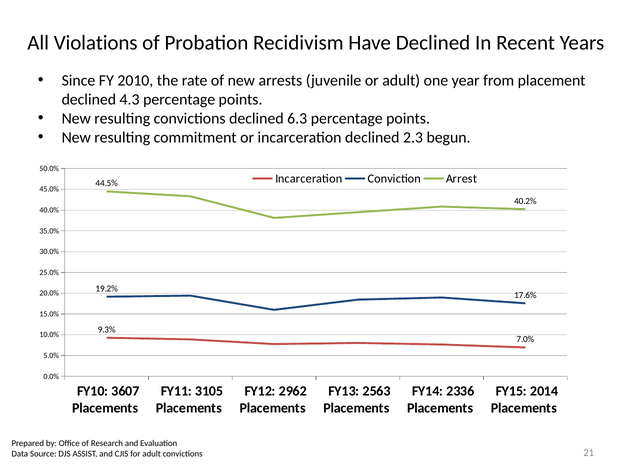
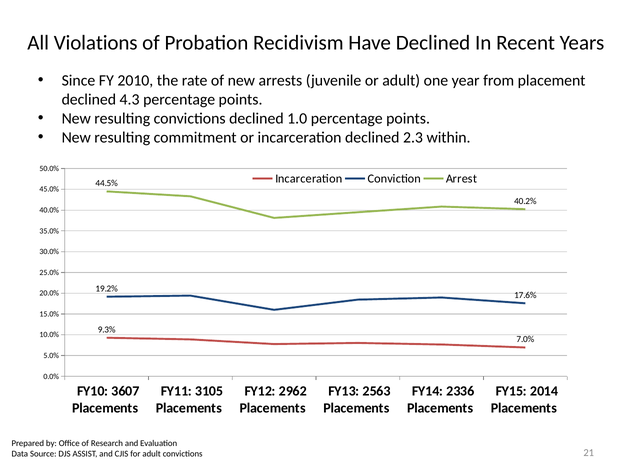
6.3: 6.3 -> 1.0 (297, 119)
begun: begun -> within (449, 137)
